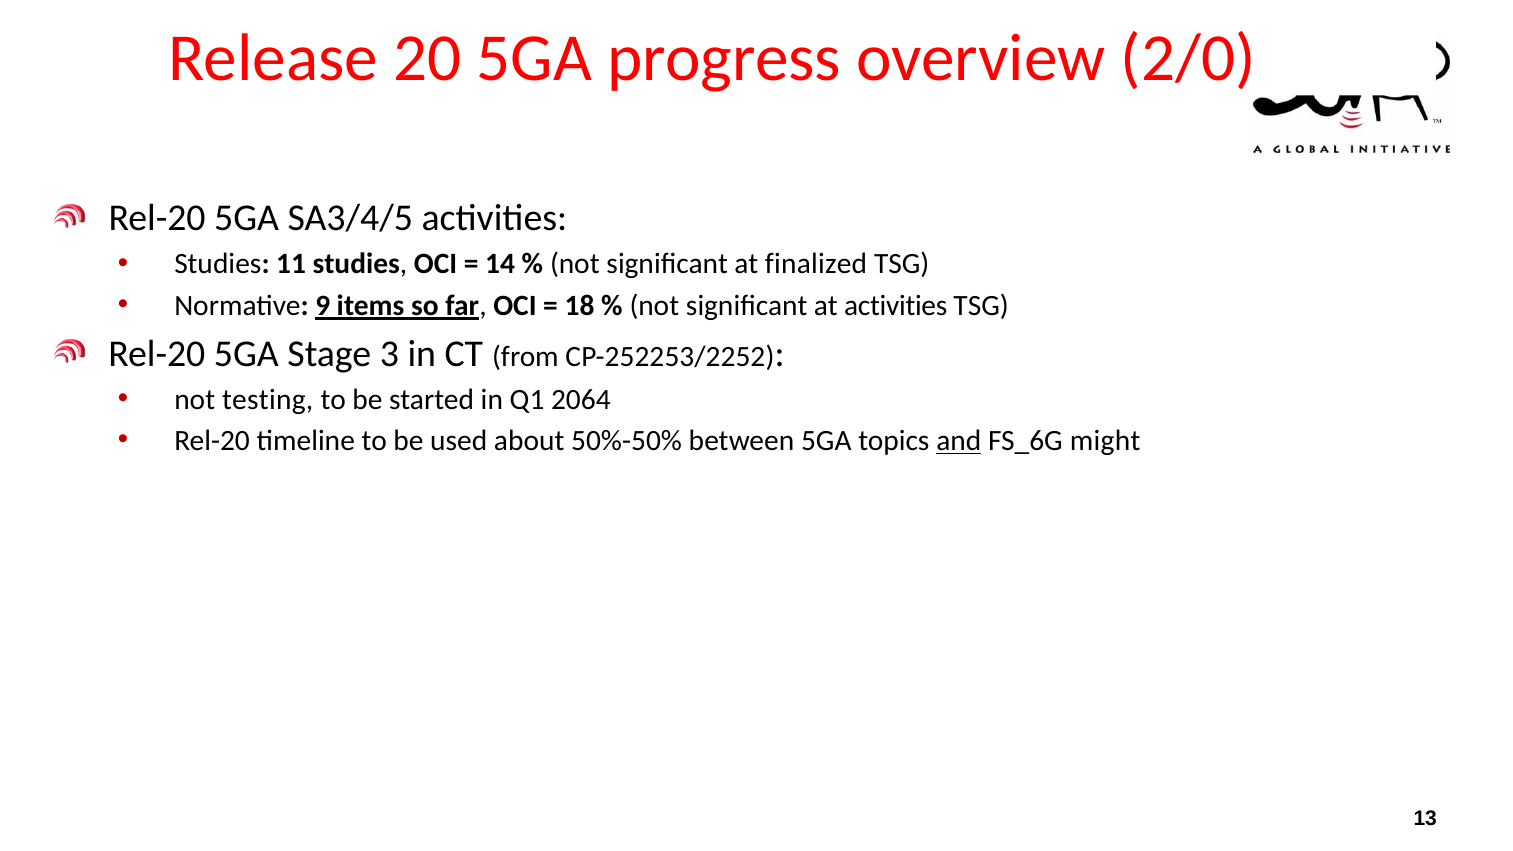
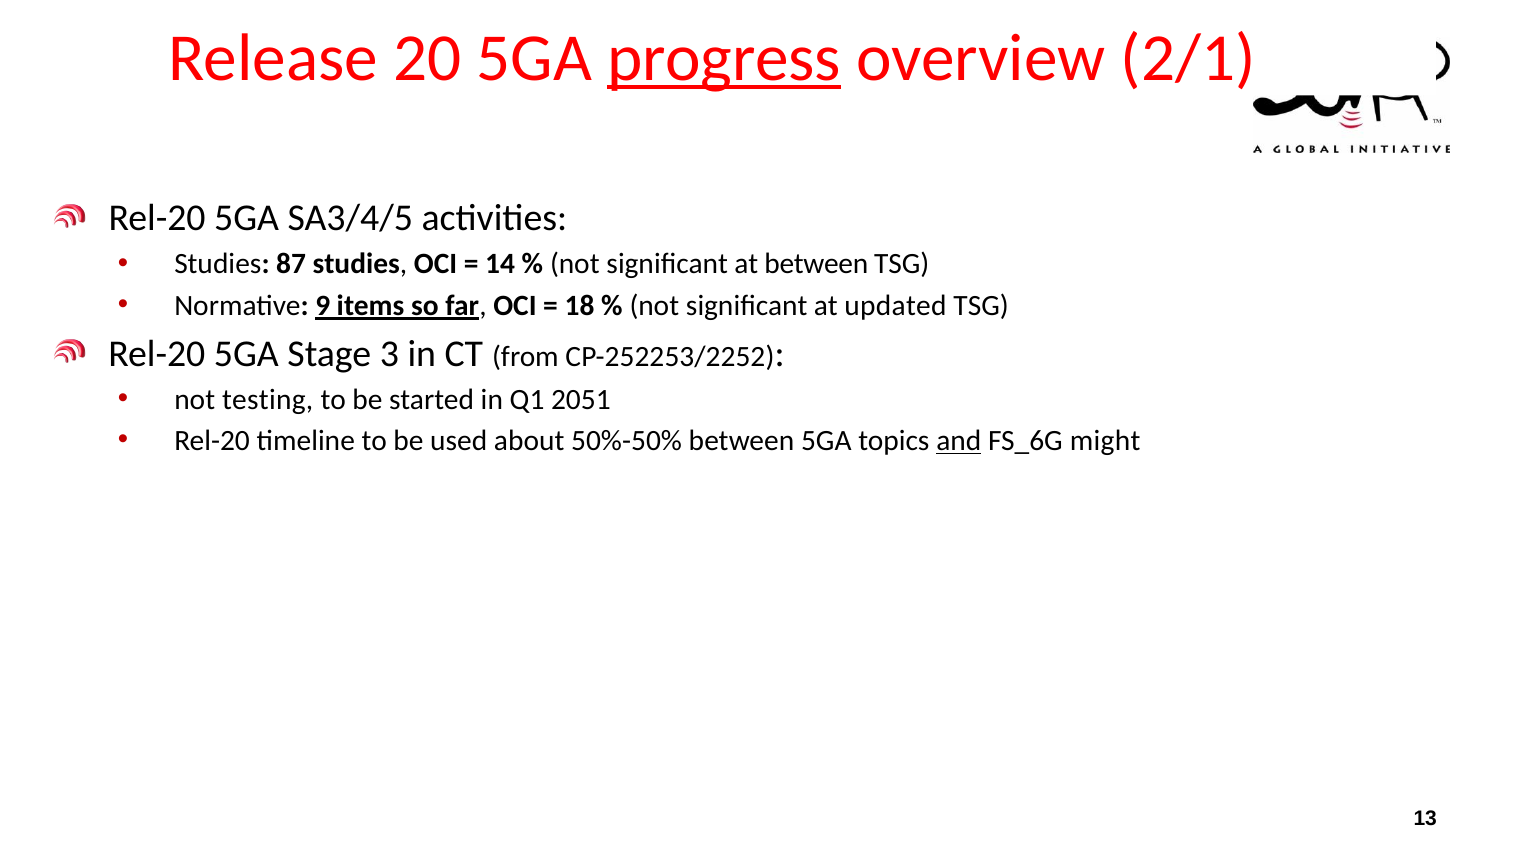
progress underline: none -> present (724, 59)
2/0: 2/0 -> 2/1 (1188, 59)
11: 11 -> 87 (291, 264)
at finalized: finalized -> between (816, 264)
at activities: activities -> updated (895, 305)
2064: 2064 -> 2051 (581, 400)
